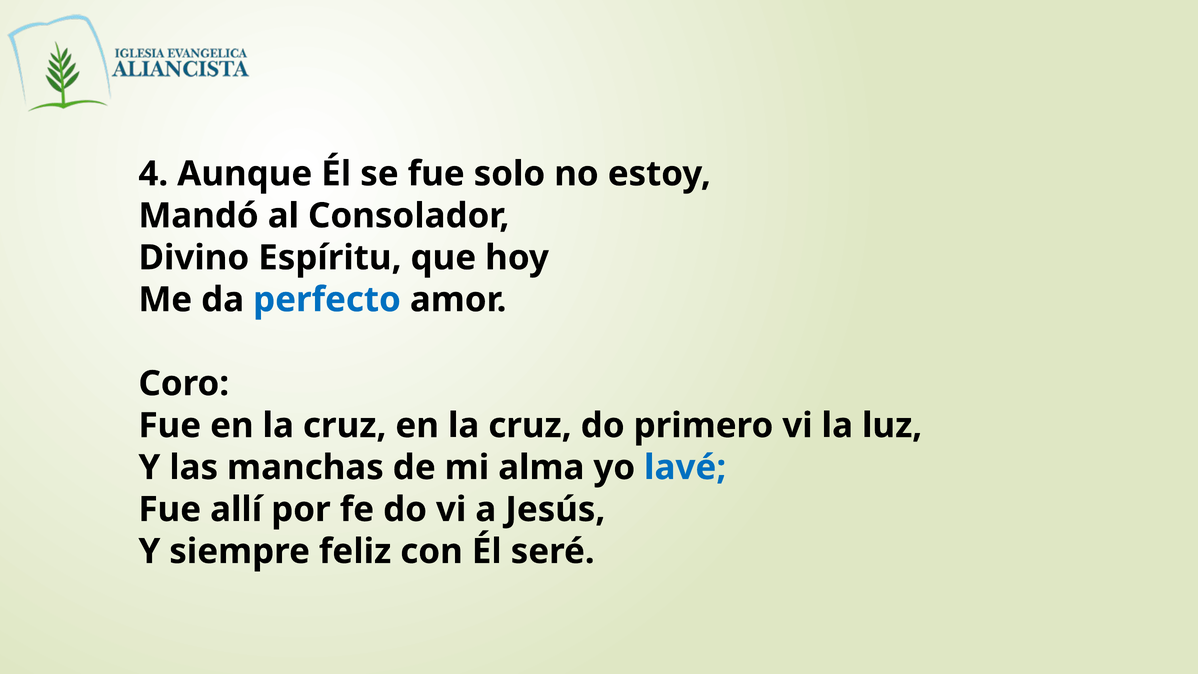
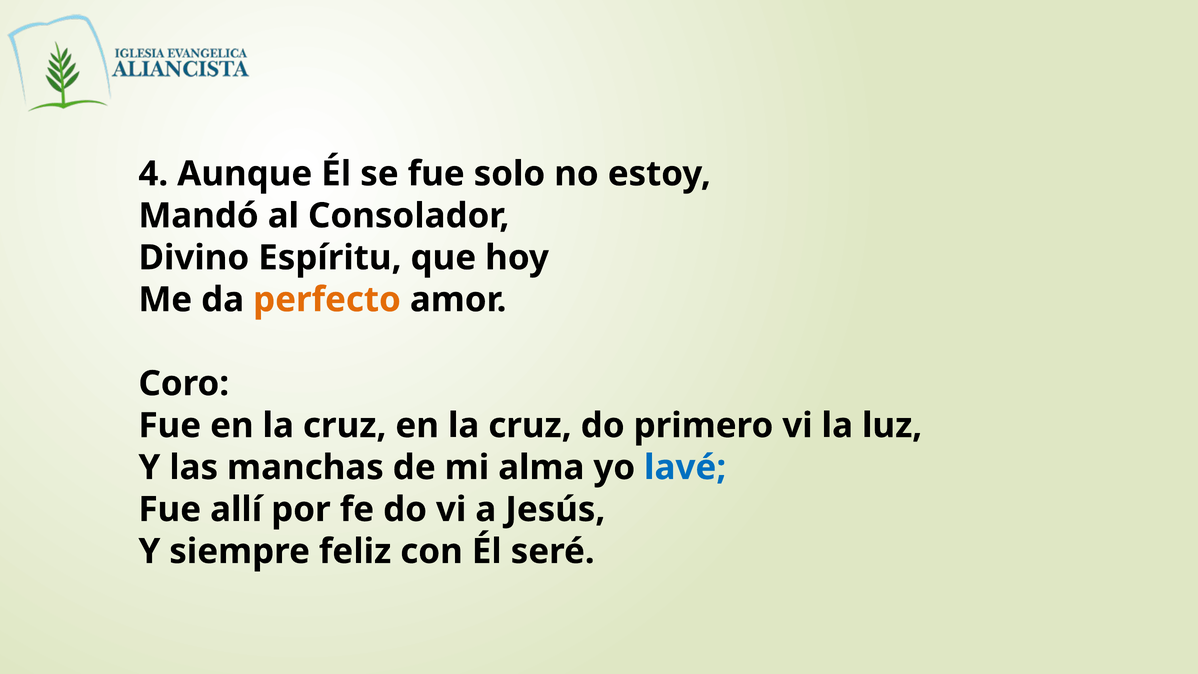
perfecto colour: blue -> orange (327, 300)
